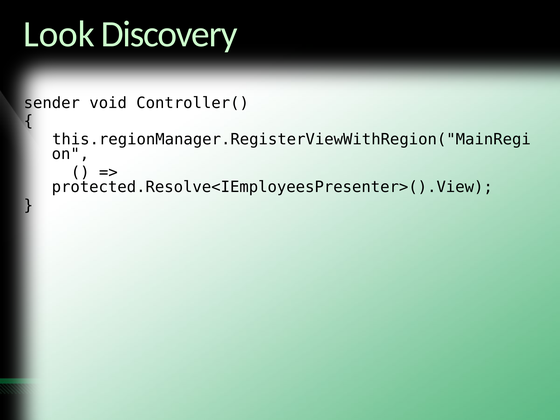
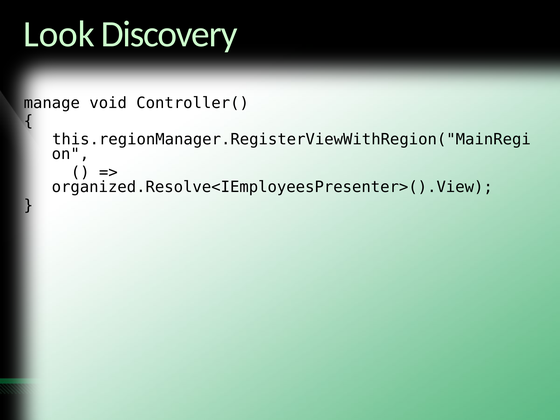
sender: sender -> manage (52, 103)
protected.Resolve<IEmployeesPresenter>().View: protected.Resolve<IEmployeesPresenter>().View -> organized.Resolve<IEmployeesPresenter>().View (272, 187)
